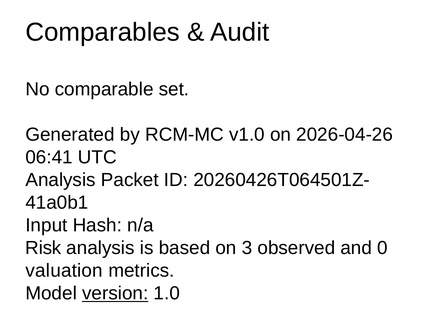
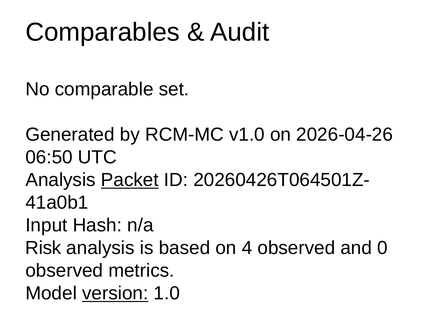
06:41: 06:41 -> 06:50 (49, 157)
Packet underline: none -> present (130, 180)
3: 3 -> 4 (247, 248)
valuation: valuation -> observed (64, 271)
